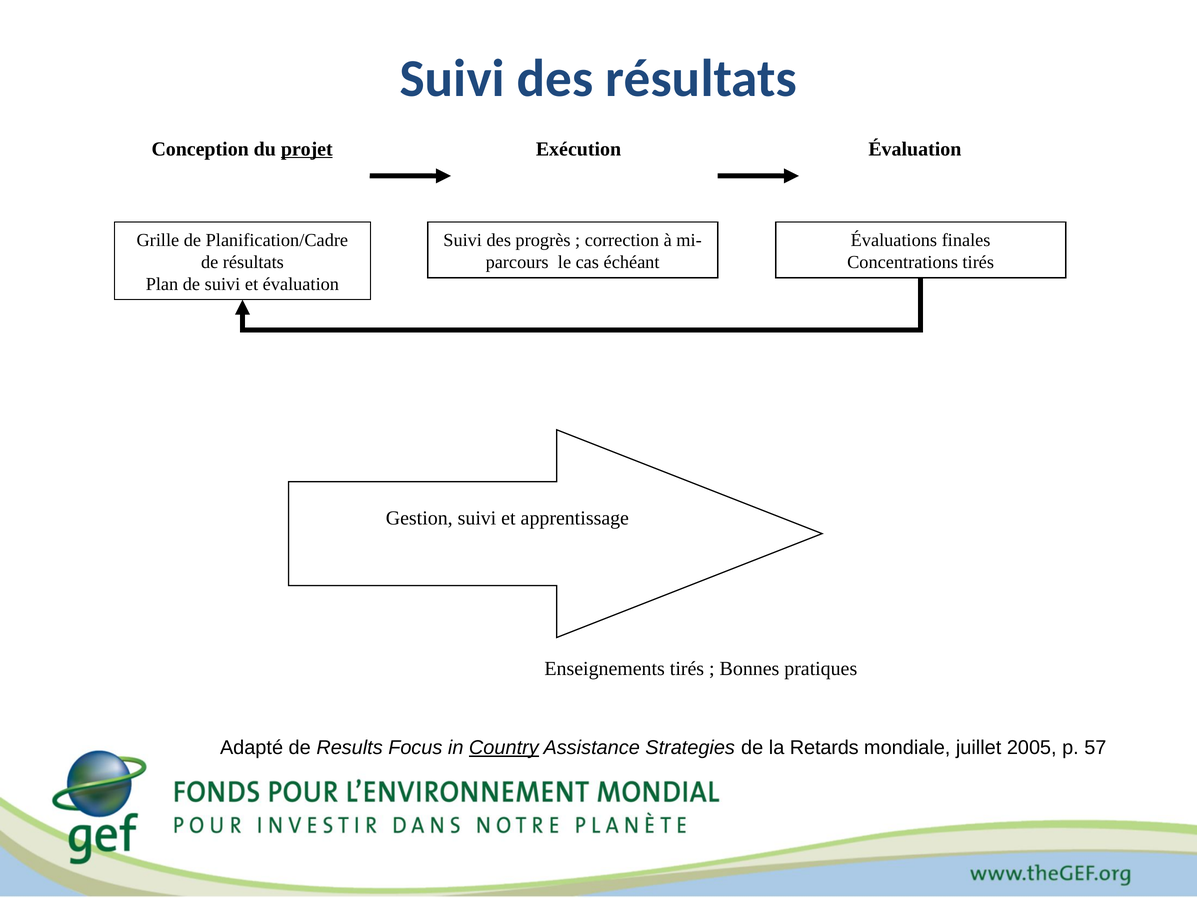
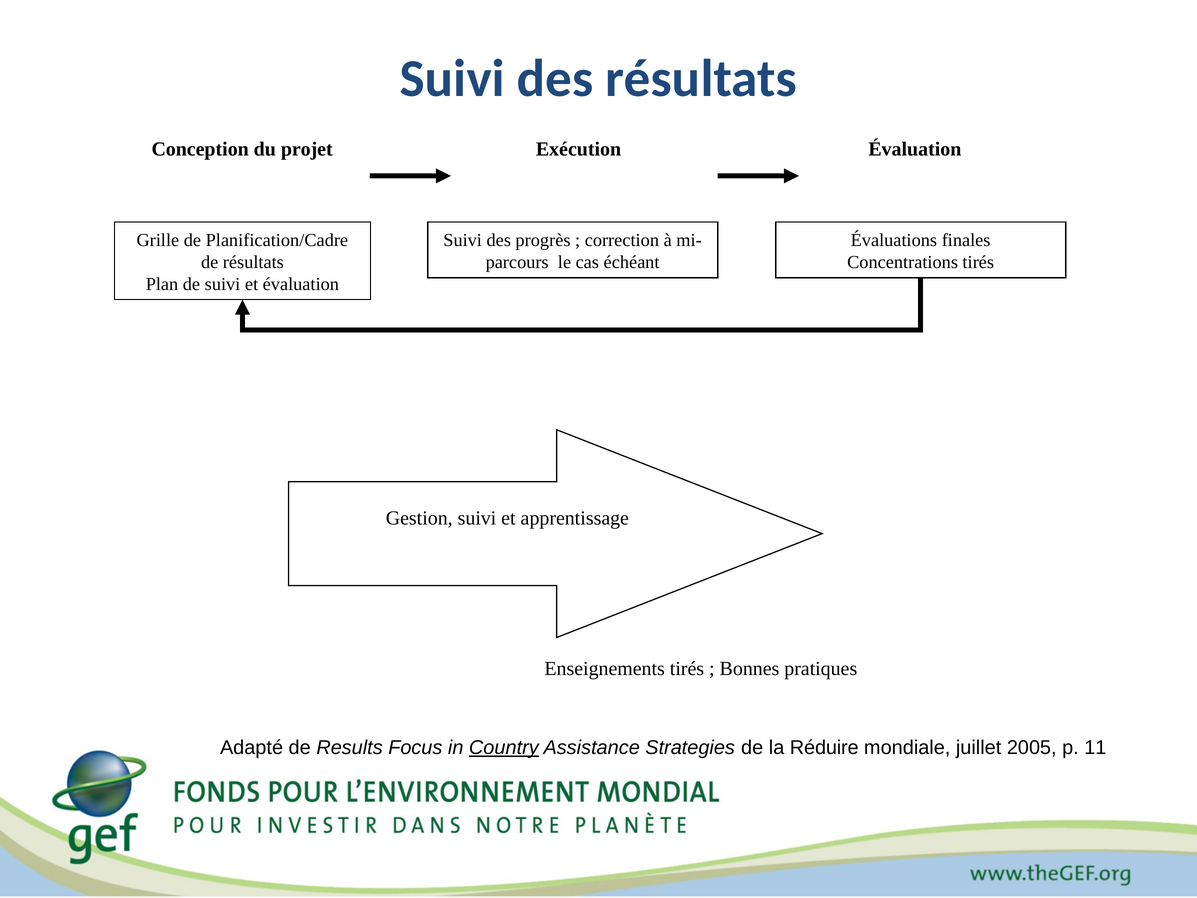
projet underline: present -> none (307, 149)
Retards: Retards -> Réduire (824, 747)
57: 57 -> 11 (1095, 747)
